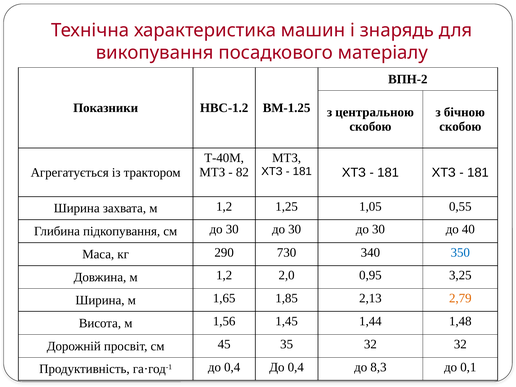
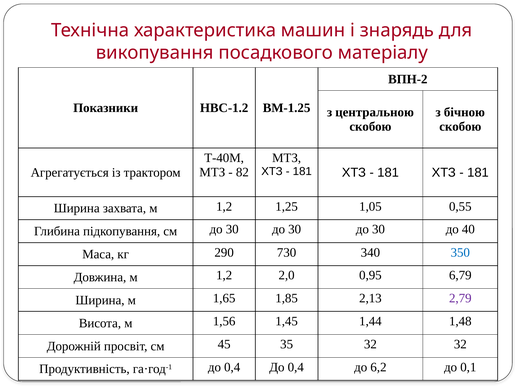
3,25: 3,25 -> 6,79 (460, 275)
2,79 colour: orange -> purple (460, 298)
8,3: 8,3 -> 6,2 (378, 367)
